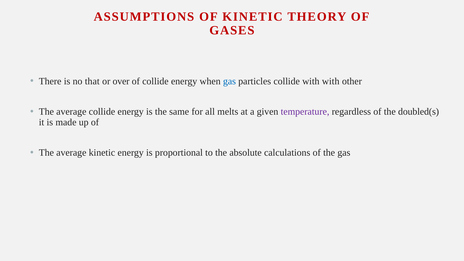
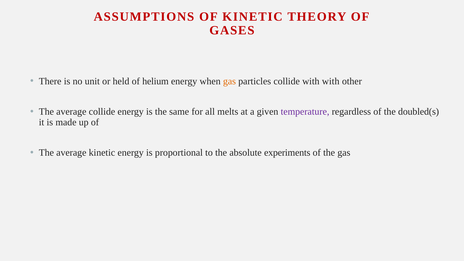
that: that -> unit (92, 81)
over: over -> held (121, 81)
of collide: collide -> helium (155, 81)
gas colour: blue -> orange (229, 81)
calculations: calculations -> experiments (287, 153)
